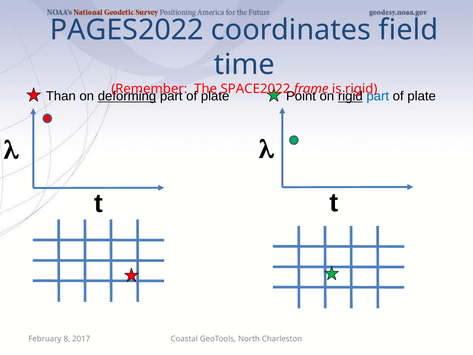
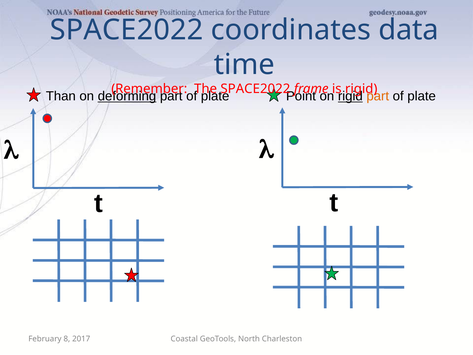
PAGES2022: PAGES2022 -> SPACE2022 (127, 30)
field: field -> data (409, 30)
part colour: blue -> orange (378, 96)
